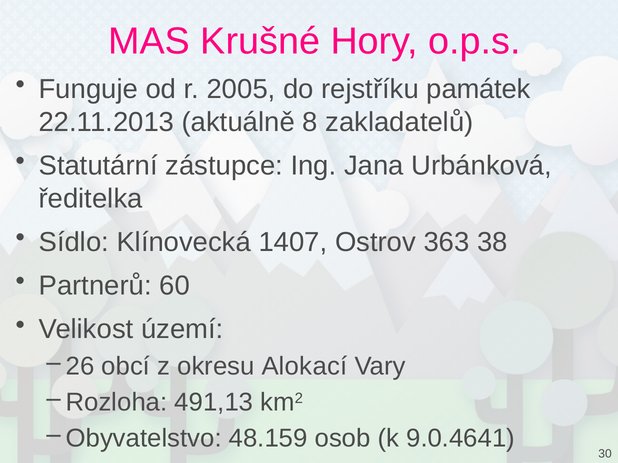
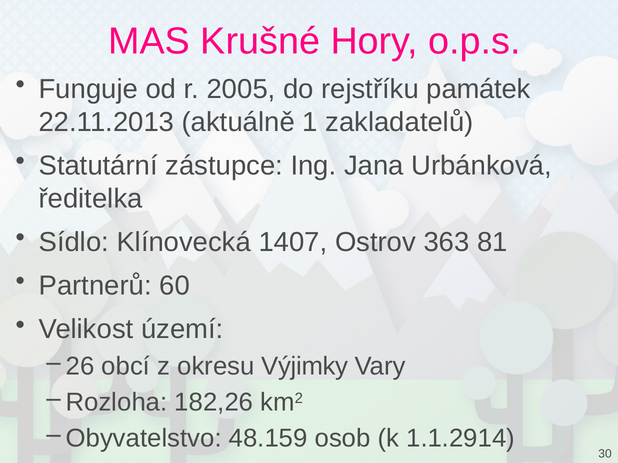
8: 8 -> 1 (310, 122)
38: 38 -> 81 (492, 242)
Alokací: Alokací -> Výjimky (305, 367)
491,13: 491,13 -> 182,26 (214, 403)
9.0.4641: 9.0.4641 -> 1.1.2914 (461, 439)
